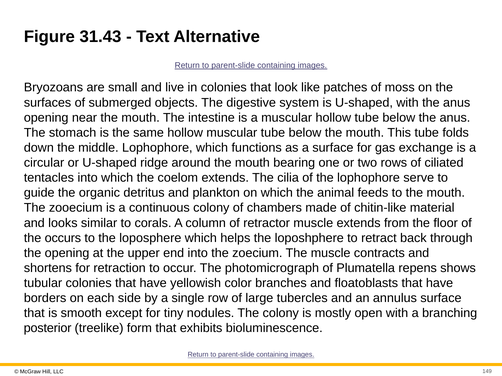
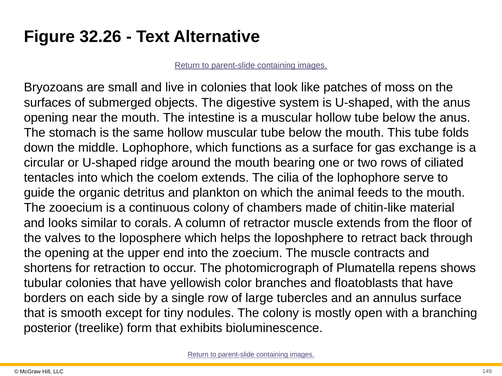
31.43: 31.43 -> 32.26 (100, 37)
occurs: occurs -> valves (63, 238)
